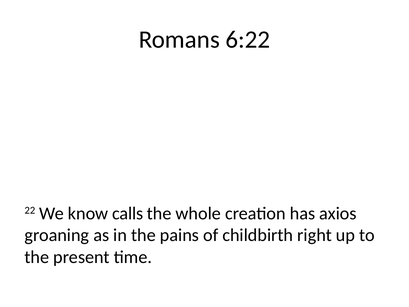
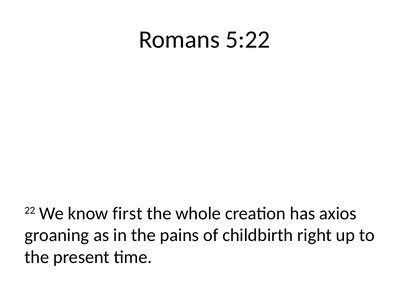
6:22: 6:22 -> 5:22 (248, 40)
calls: calls -> first (127, 213)
